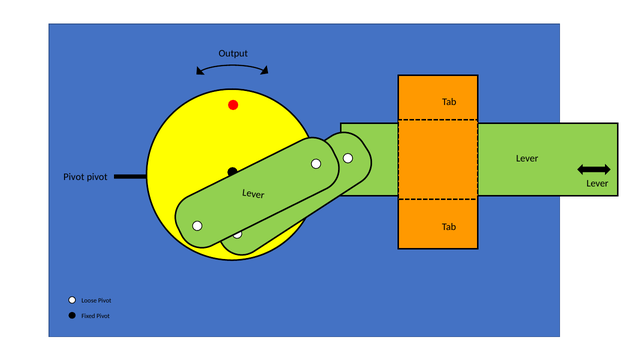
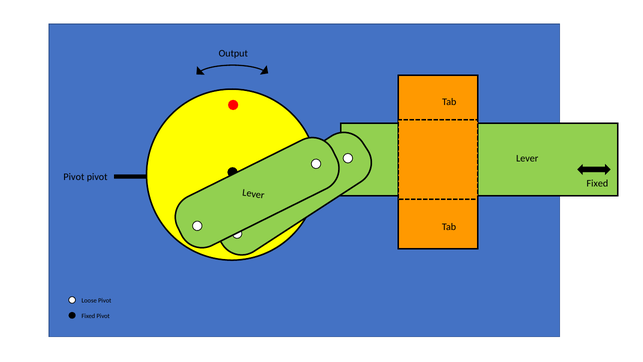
Lever: Lever -> Fixed (597, 183)
